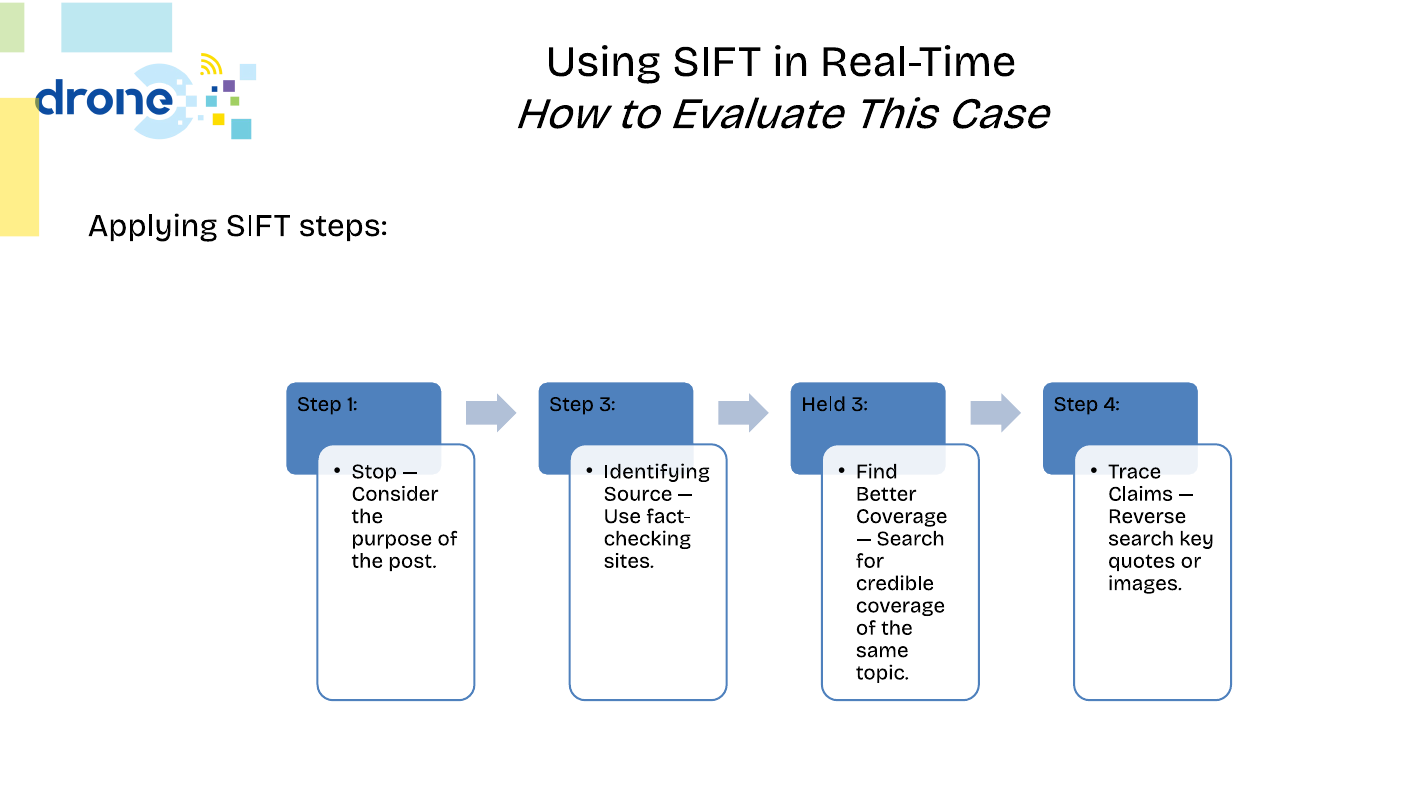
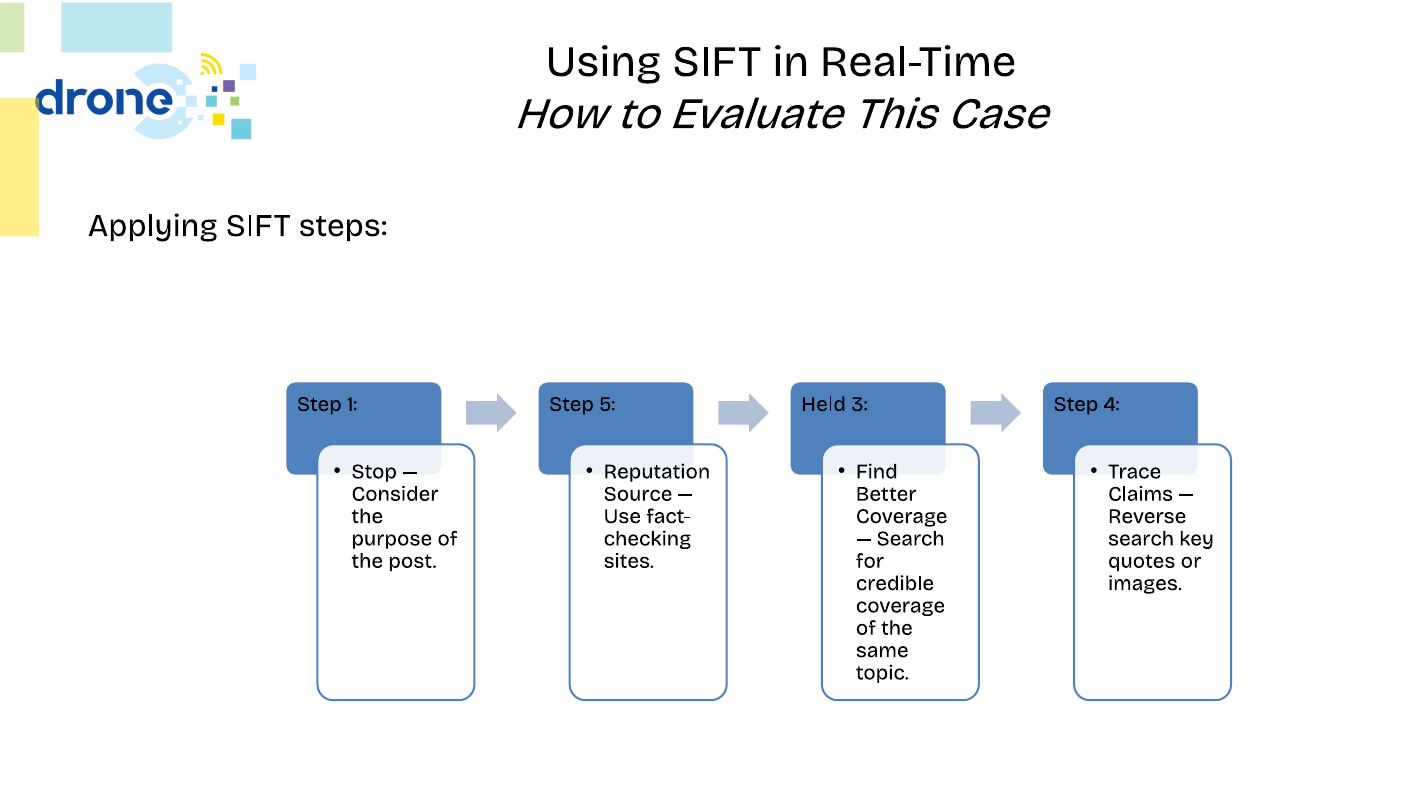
Step 3: 3 -> 5 (607, 404)
Identifying: Identifying -> Reputation (657, 472)
